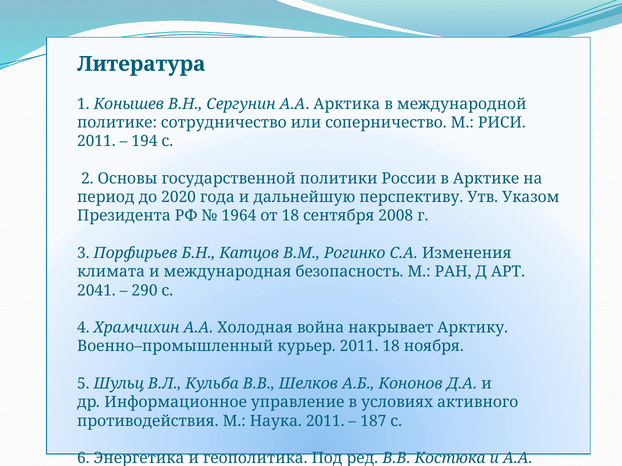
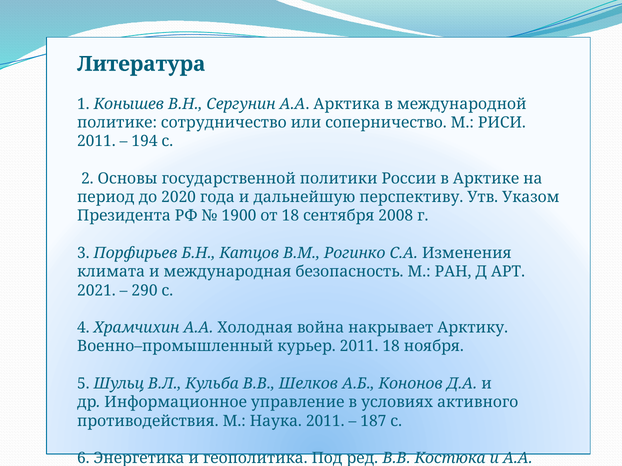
1964: 1964 -> 1900 (239, 216)
2041: 2041 -> 2021 (96, 291)
